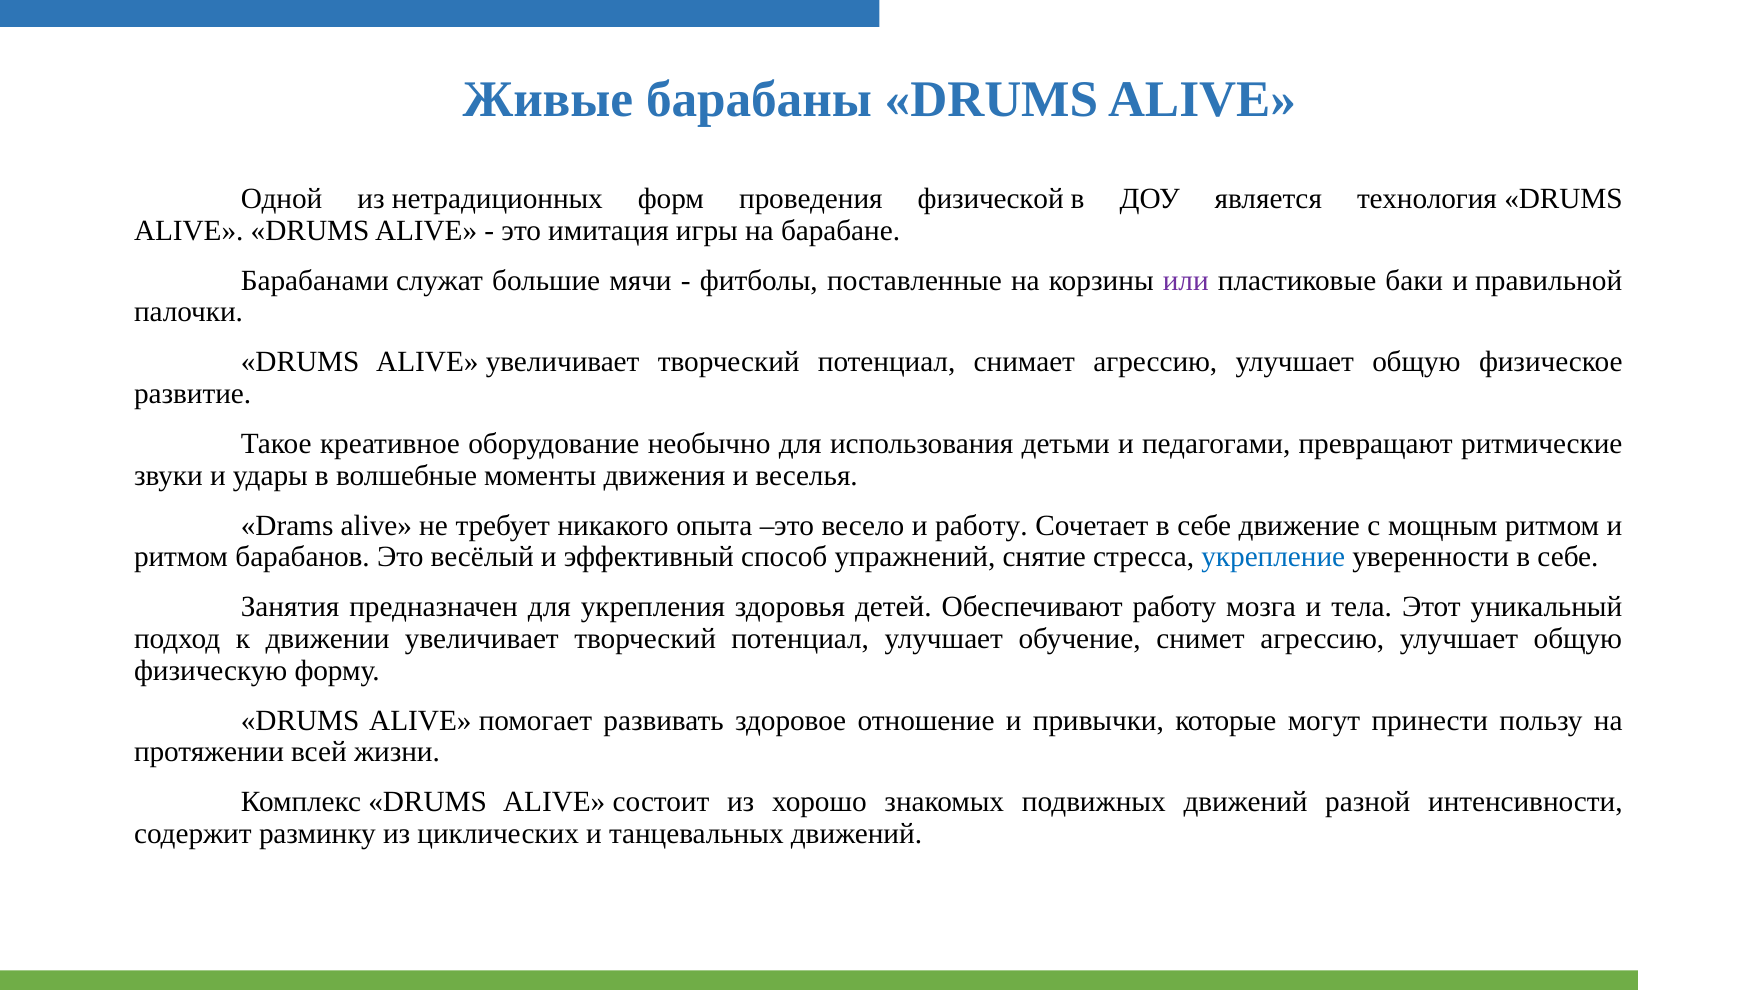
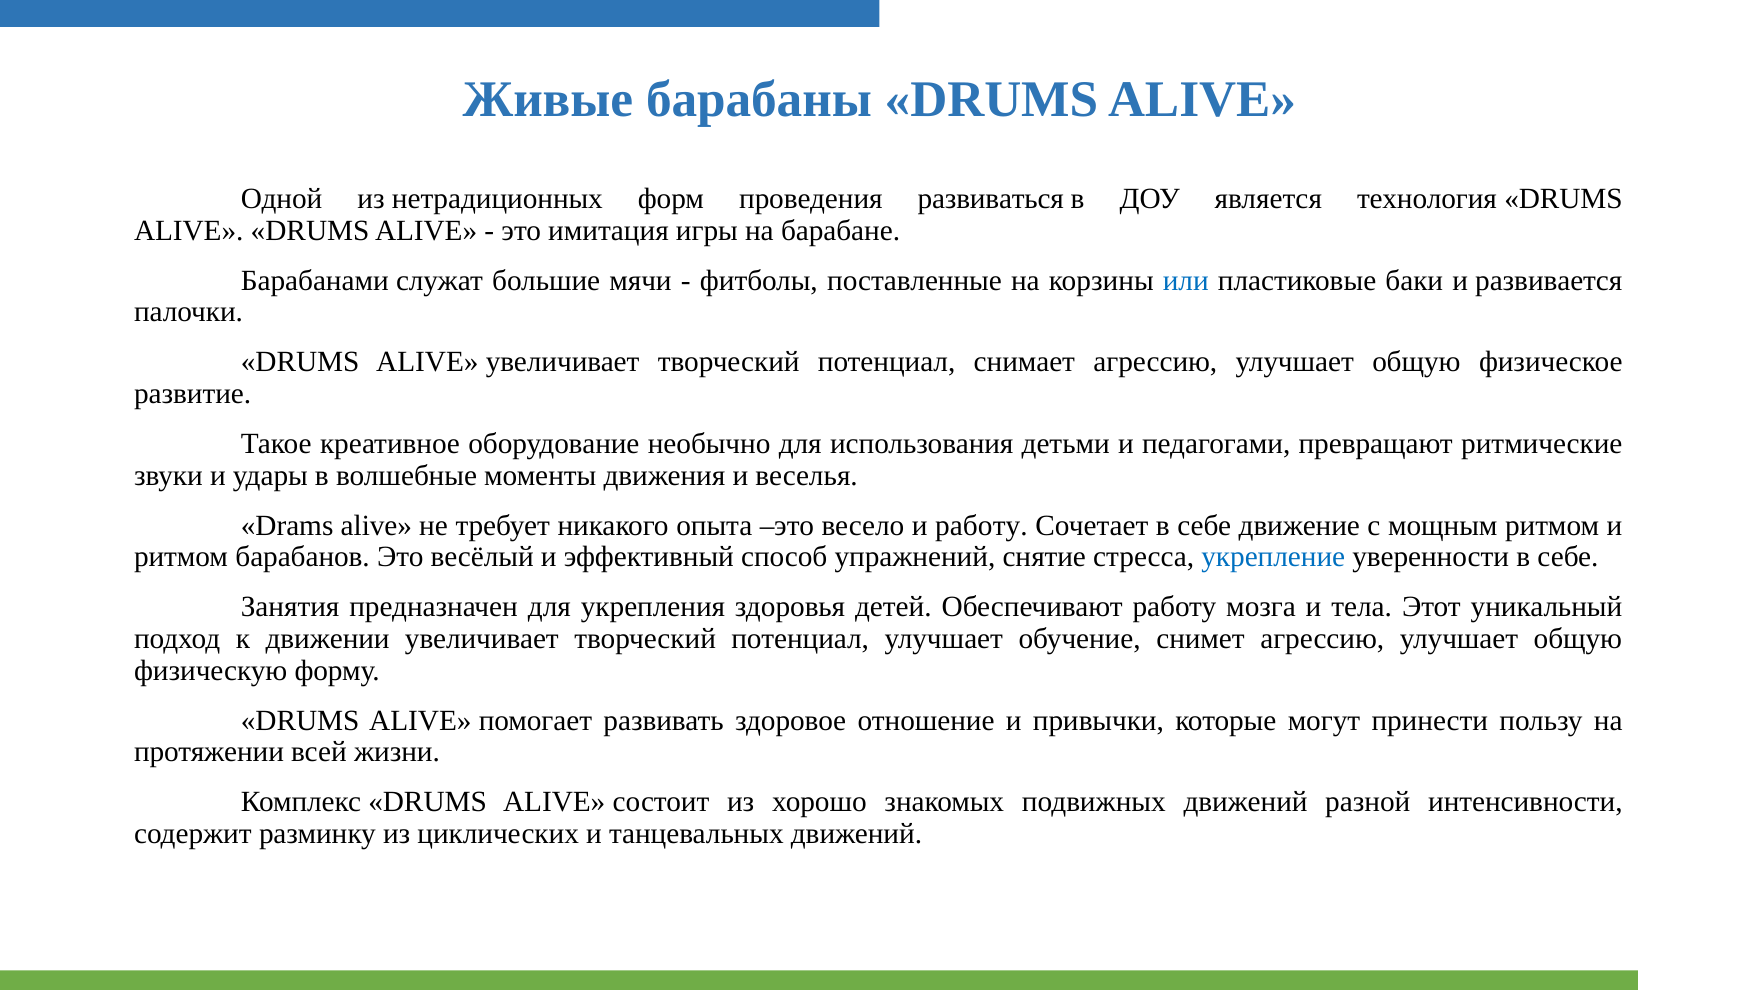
физической: физической -> развиваться (991, 199)
или colour: purple -> blue (1186, 280)
правильной: правильной -> развивается (1549, 280)
